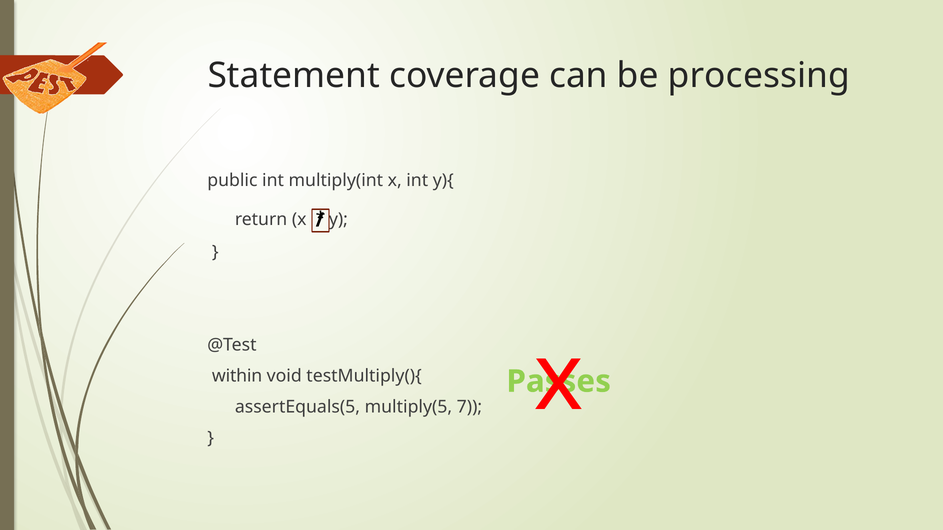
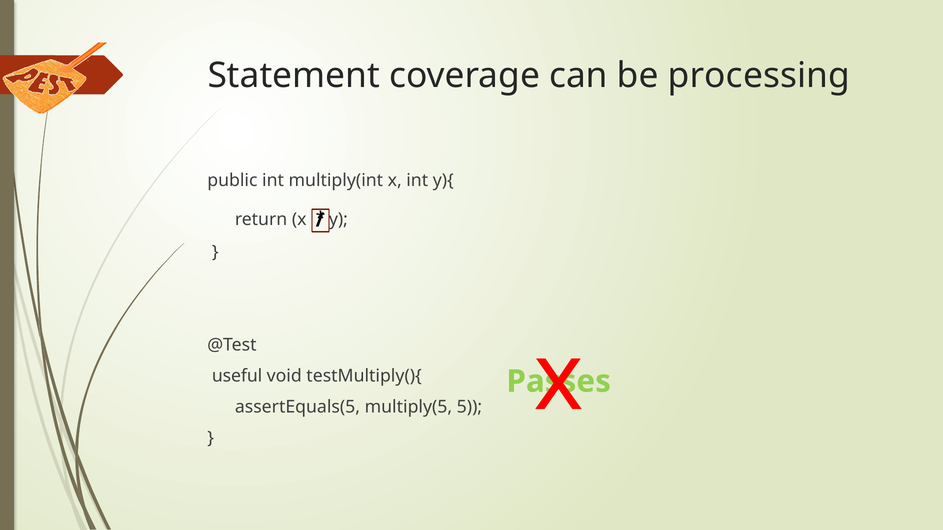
within: within -> useful (237, 376)
7: 7 -> 5 (469, 407)
